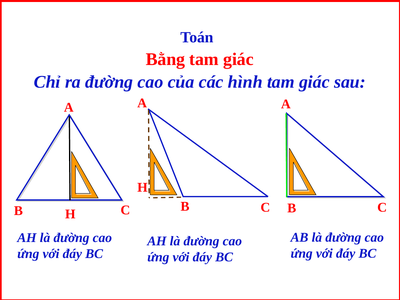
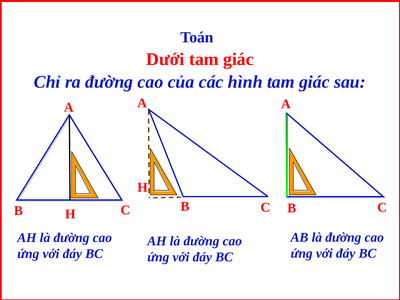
Bằng: Bằng -> Dưới (165, 59)
